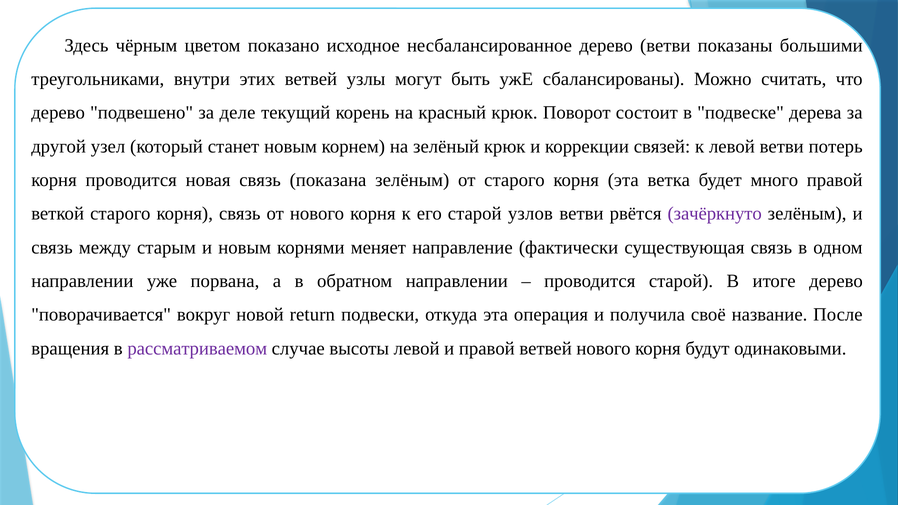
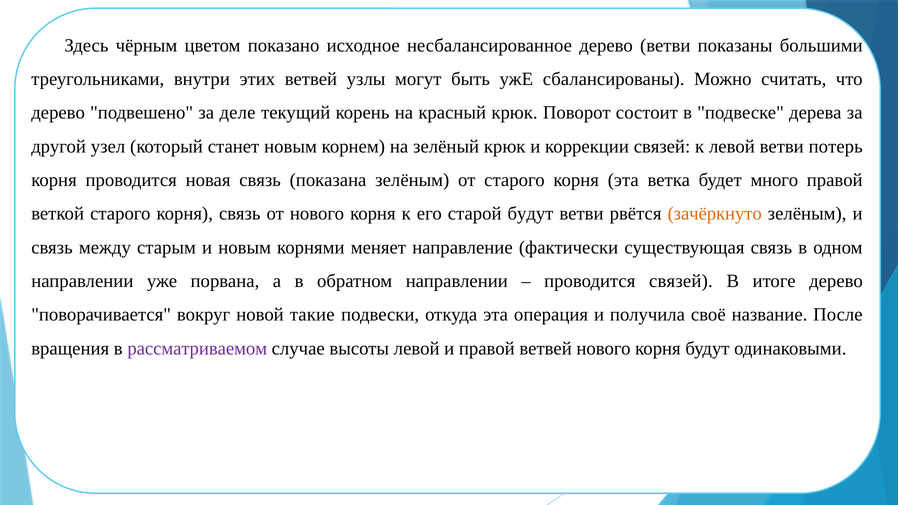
старой узлов: узлов -> будут (531, 214)
зачёркнуто colour: purple -> orange (715, 214)
проводится старой: старой -> связей (681, 281)
return: return -> такие (312, 315)
